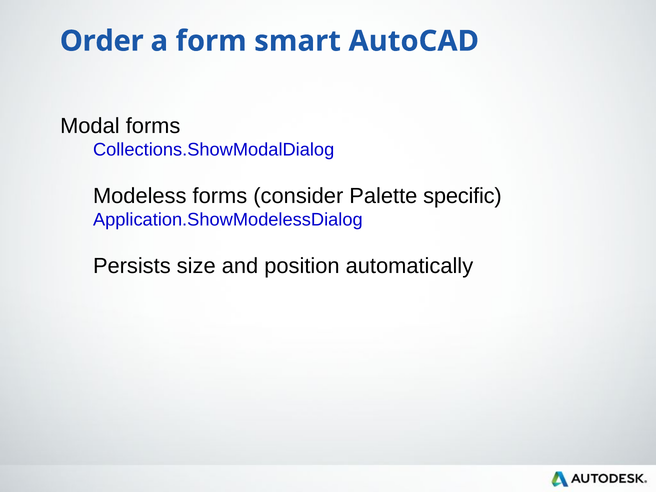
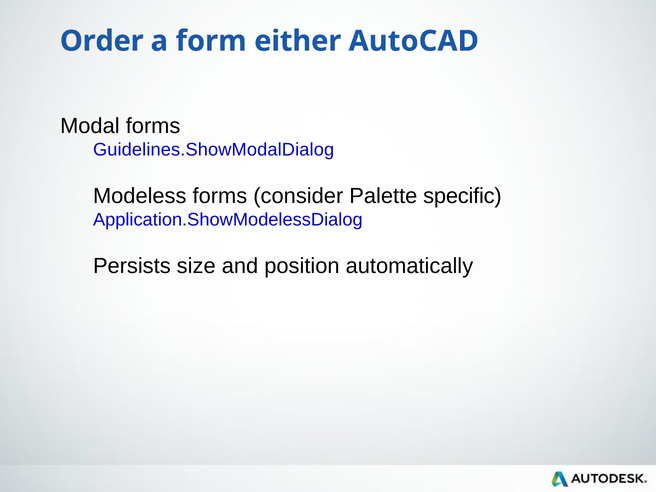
smart: smart -> either (298, 41)
Collections.ShowModalDialog: Collections.ShowModalDialog -> Guidelines.ShowModalDialog (214, 150)
